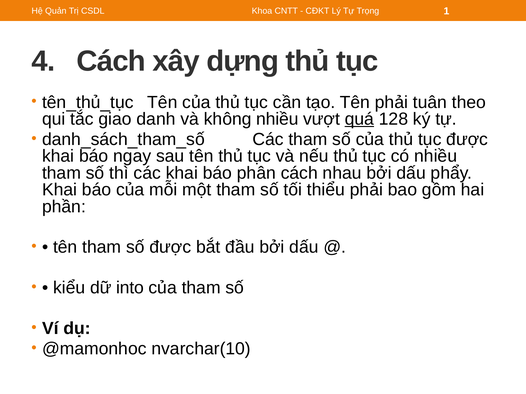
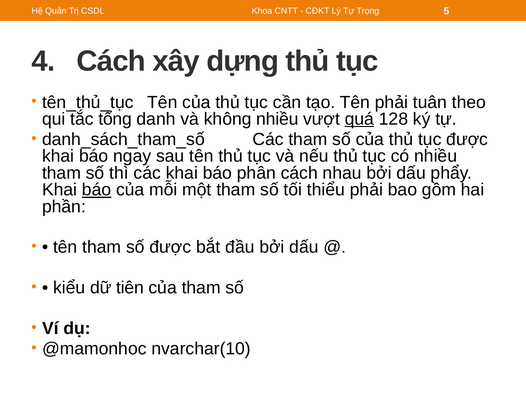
1: 1 -> 5 (446, 11)
giao: giao -> tổng (115, 119)
báo underline: none -> present (97, 190)
into: into -> tiên (130, 288)
